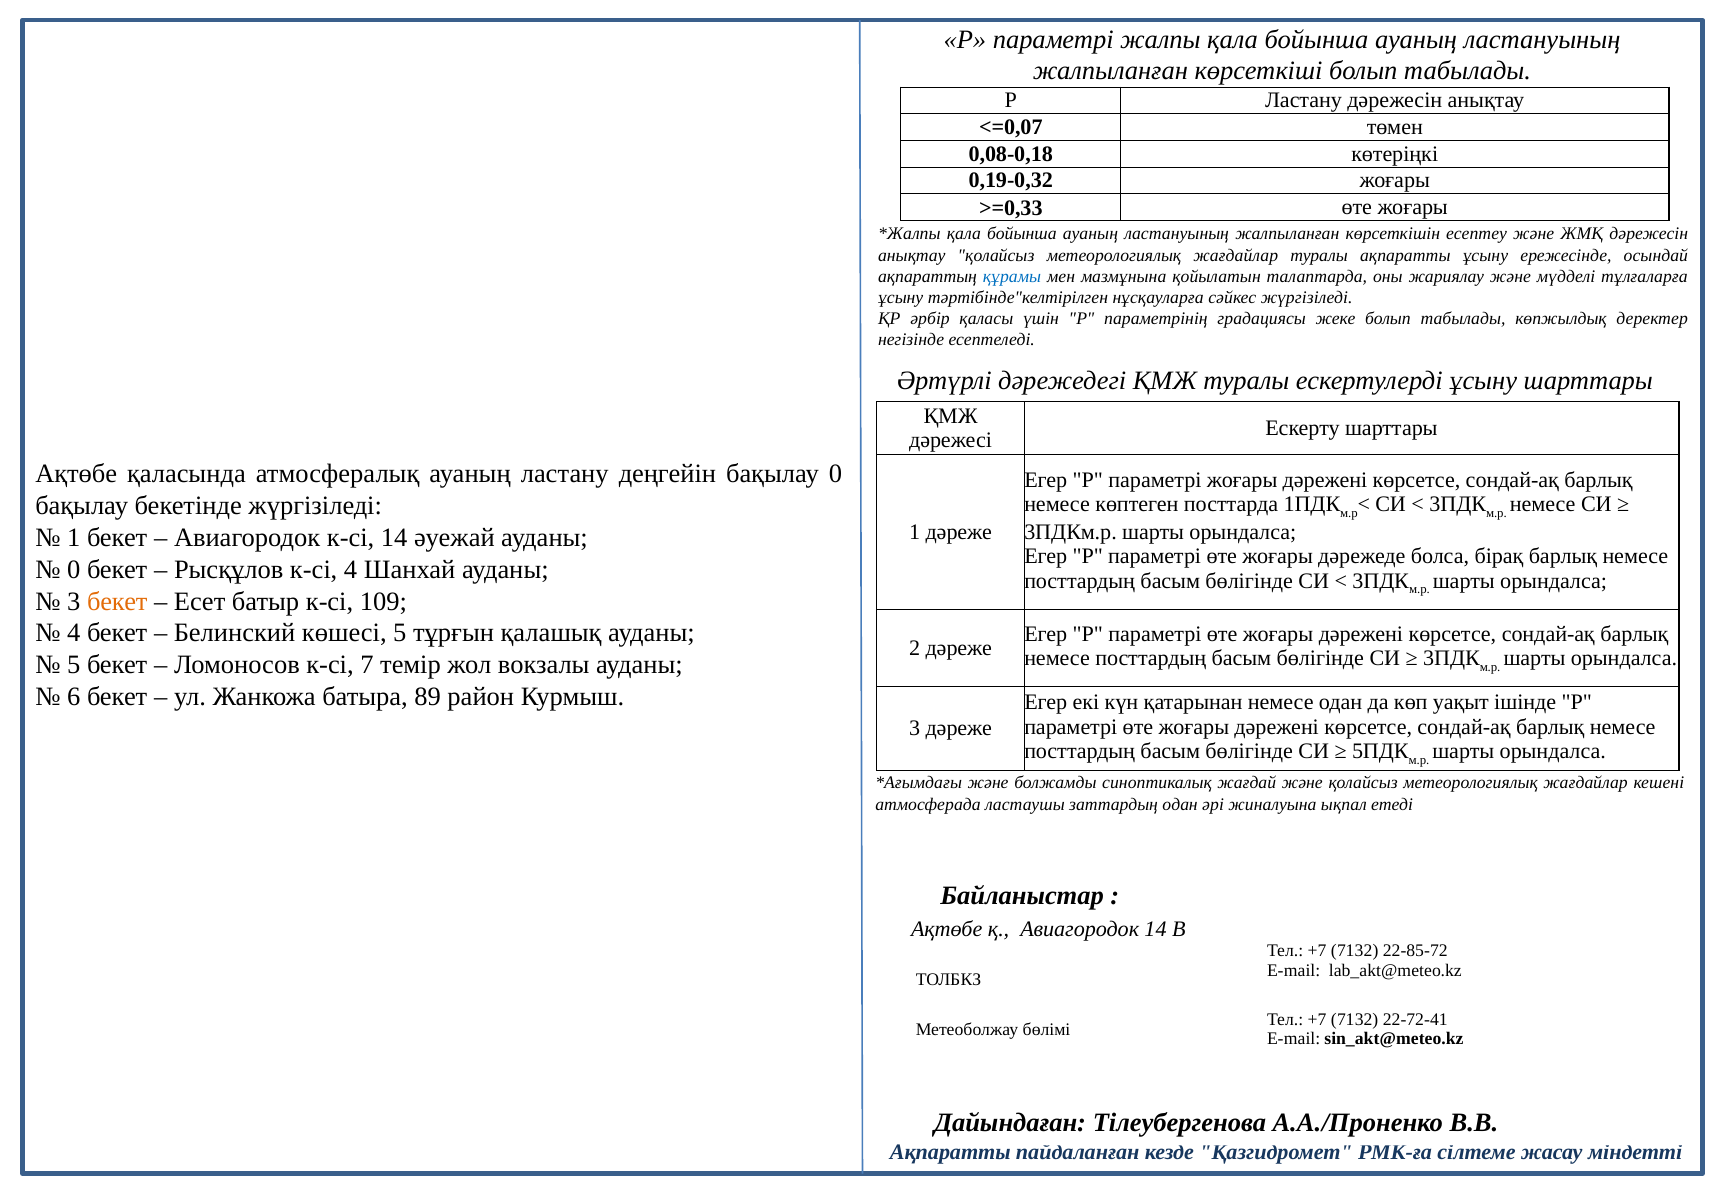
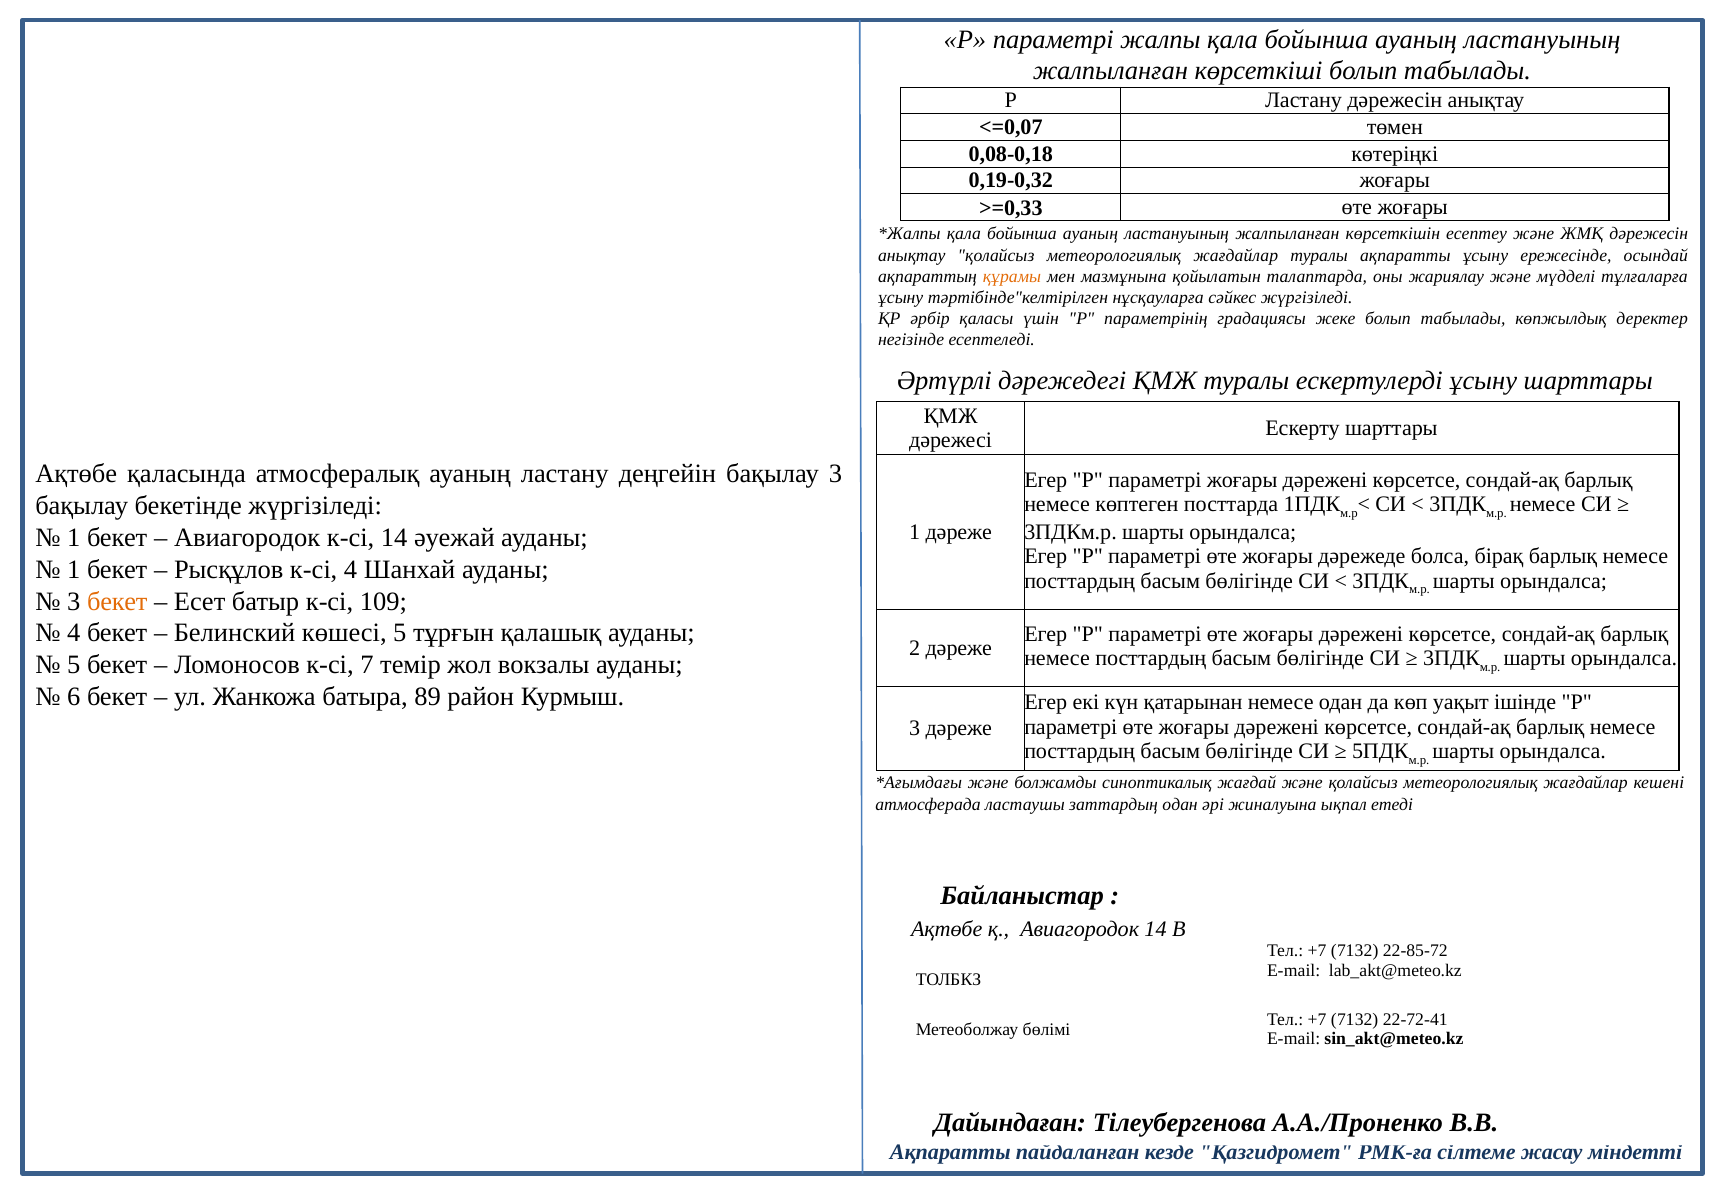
құрамы colour: blue -> orange (1012, 276)
бақылау 0: 0 -> 3 (835, 474)
0: 0 -> 1 (74, 570)
